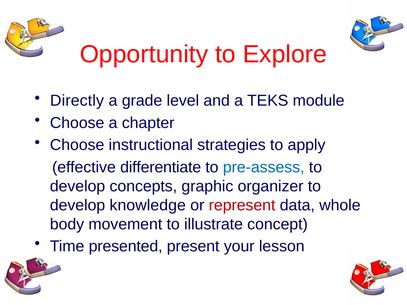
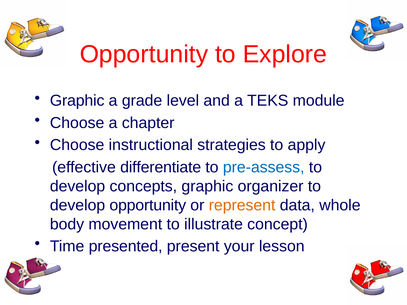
Directly: Directly -> Graphic (77, 101)
develop knowledge: knowledge -> opportunity (148, 205)
represent colour: red -> orange (242, 205)
